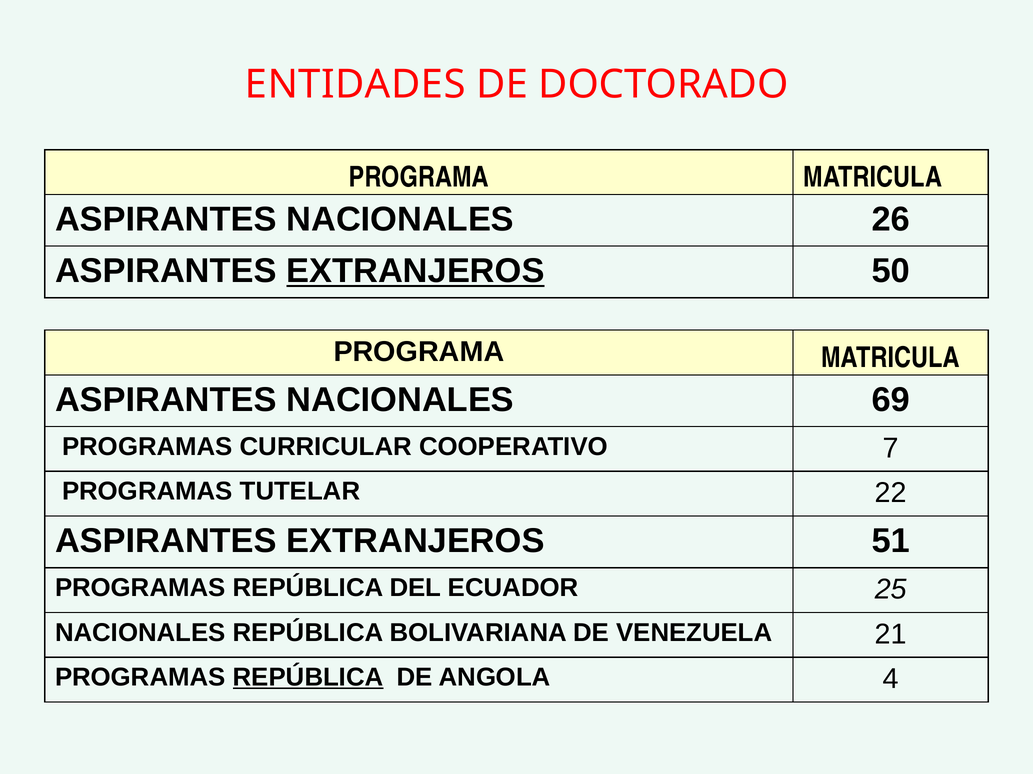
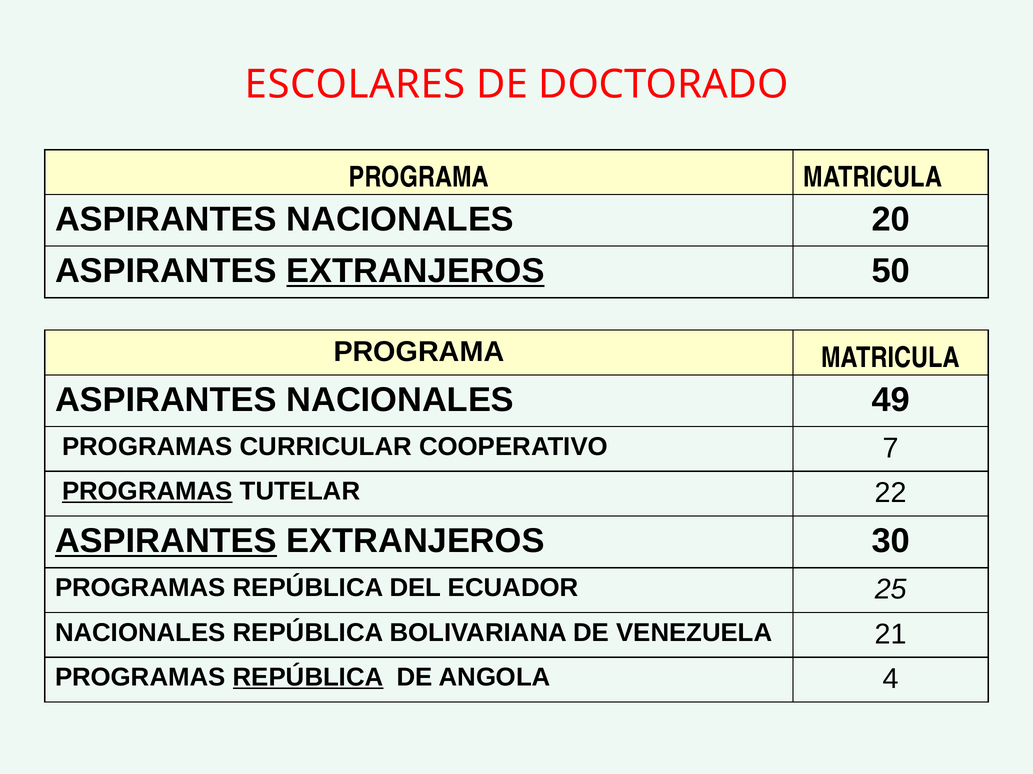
ENTIDADES: ENTIDADES -> ESCOLARES (355, 85)
26: 26 -> 20 (891, 220)
69: 69 -> 49 (891, 400)
PROGRAMAS underline: none -> present (147, 492)
ASPIRANTES underline: none -> present (166, 542)
51: 51 -> 30 (891, 542)
